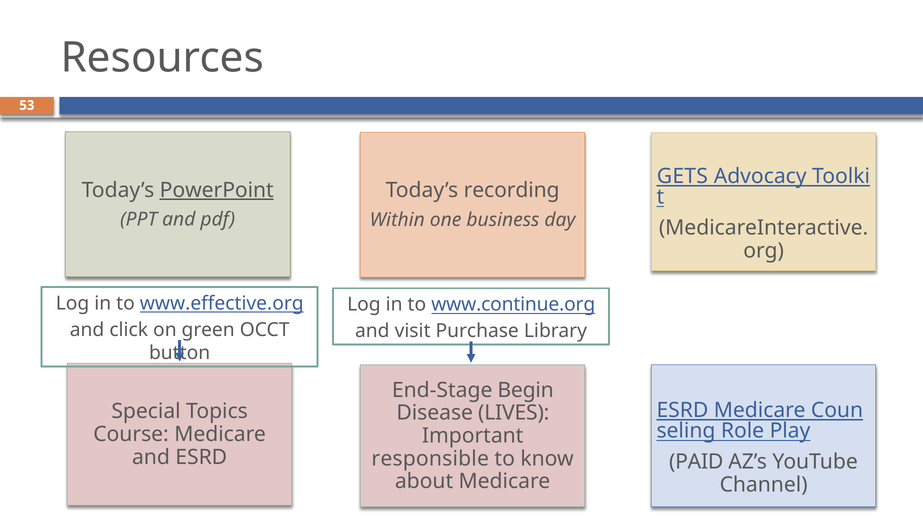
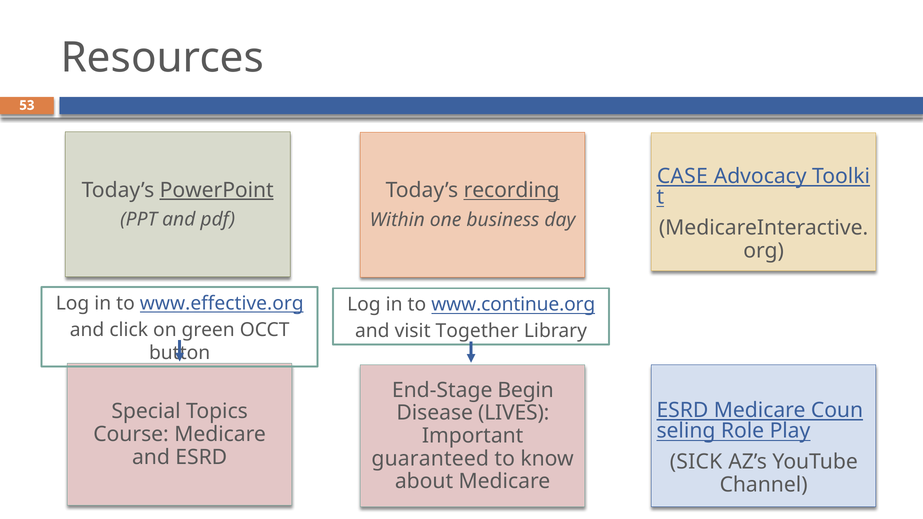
GETS: GETS -> CASE (682, 176)
recording underline: none -> present (512, 191)
Purchase: Purchase -> Together (477, 331)
responsible: responsible -> guaranteed (430, 459)
PAID: PAID -> SICK (696, 462)
